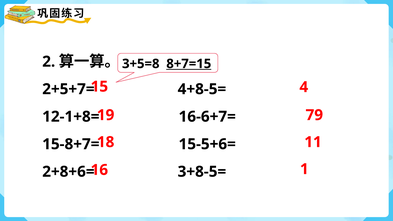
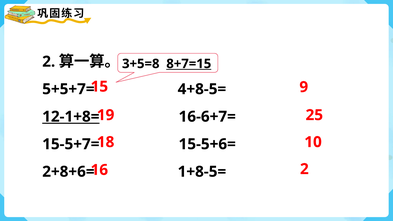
4: 4 -> 9 (304, 87)
2+5+7=: 2+5+7= -> 5+5+7= (68, 89)
79: 79 -> 25 (314, 115)
12-1+8= underline: none -> present (71, 117)
11: 11 -> 10 (313, 142)
15-8+7=: 15-8+7= -> 15-5+7= (71, 144)
16 1: 1 -> 2 (304, 169)
3+8-5=: 3+8-5= -> 1+8-5= (202, 172)
